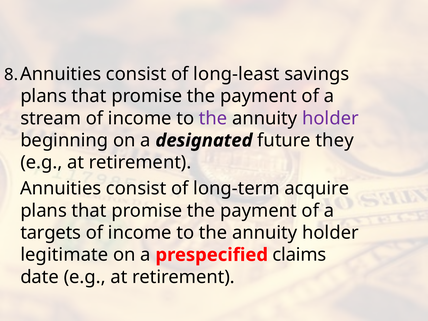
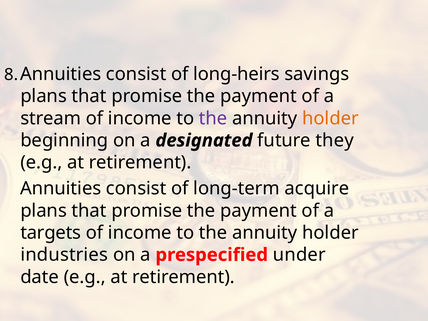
long-least: long-least -> long-heirs (237, 74)
holder colour: purple -> orange (330, 118)
legitimate: legitimate -> industries (64, 255)
claims: claims -> under (299, 255)
